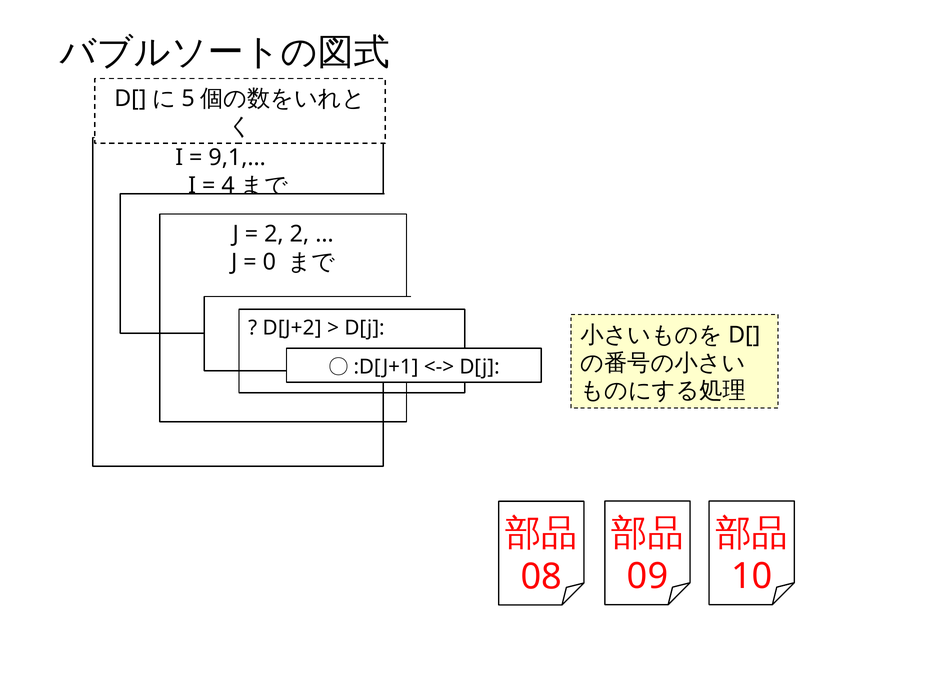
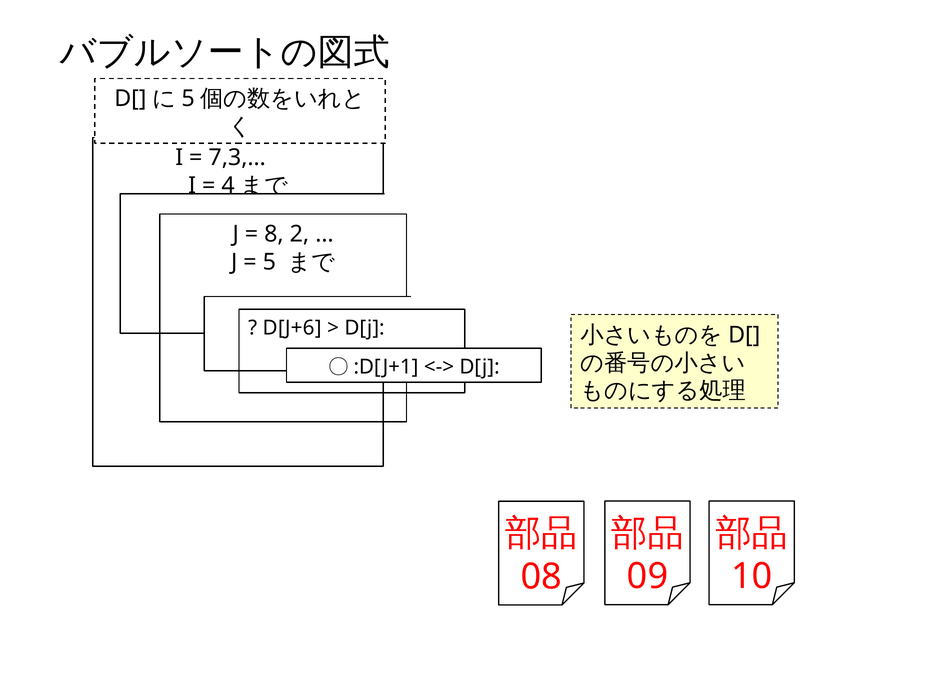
9,1,…: 9,1,… -> 7,3,… (237, 158)
2: 2 -> 8 (274, 234)
0: 0 -> 5 (269, 262)
D[J+2: D[J+2 -> D[J+6 (292, 328)
